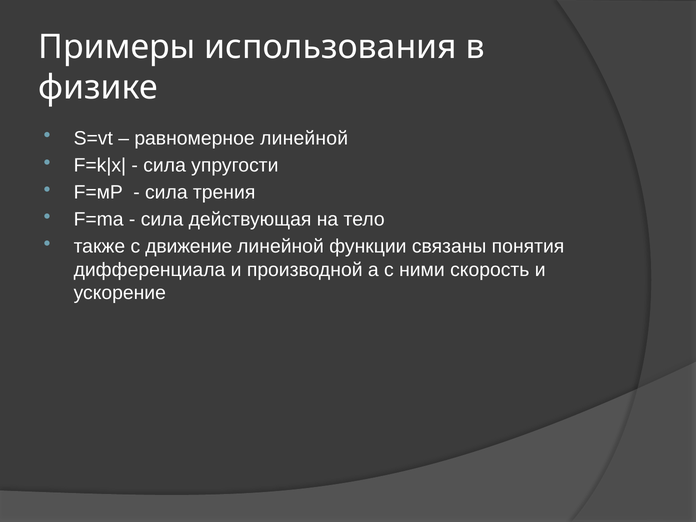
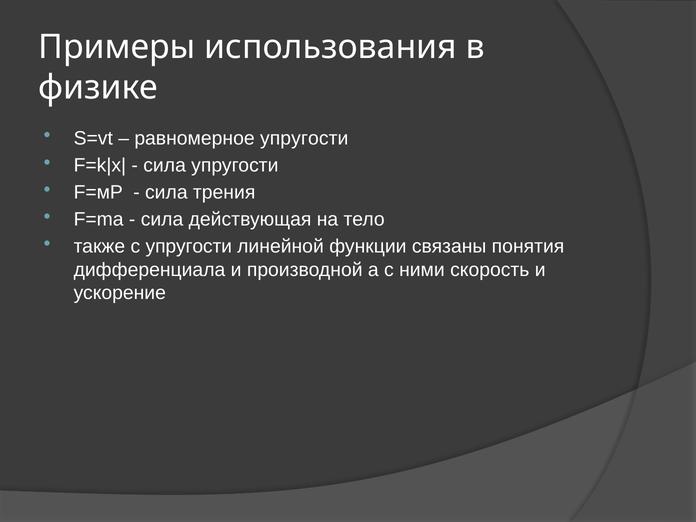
равномерное линейной: линейной -> упругости (304, 138)
с движение: движение -> упругости (189, 246)
